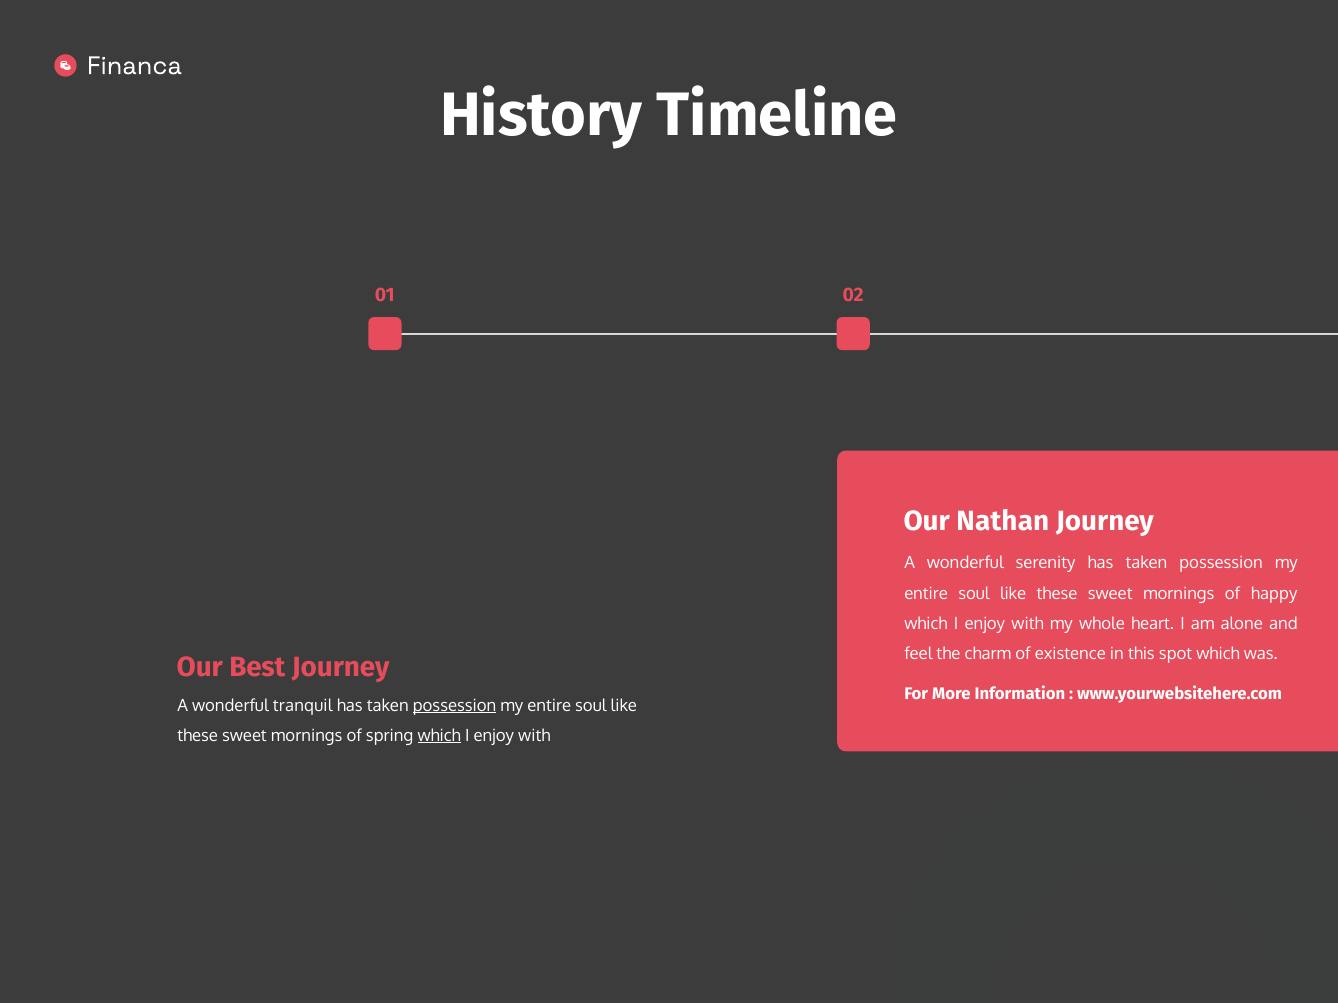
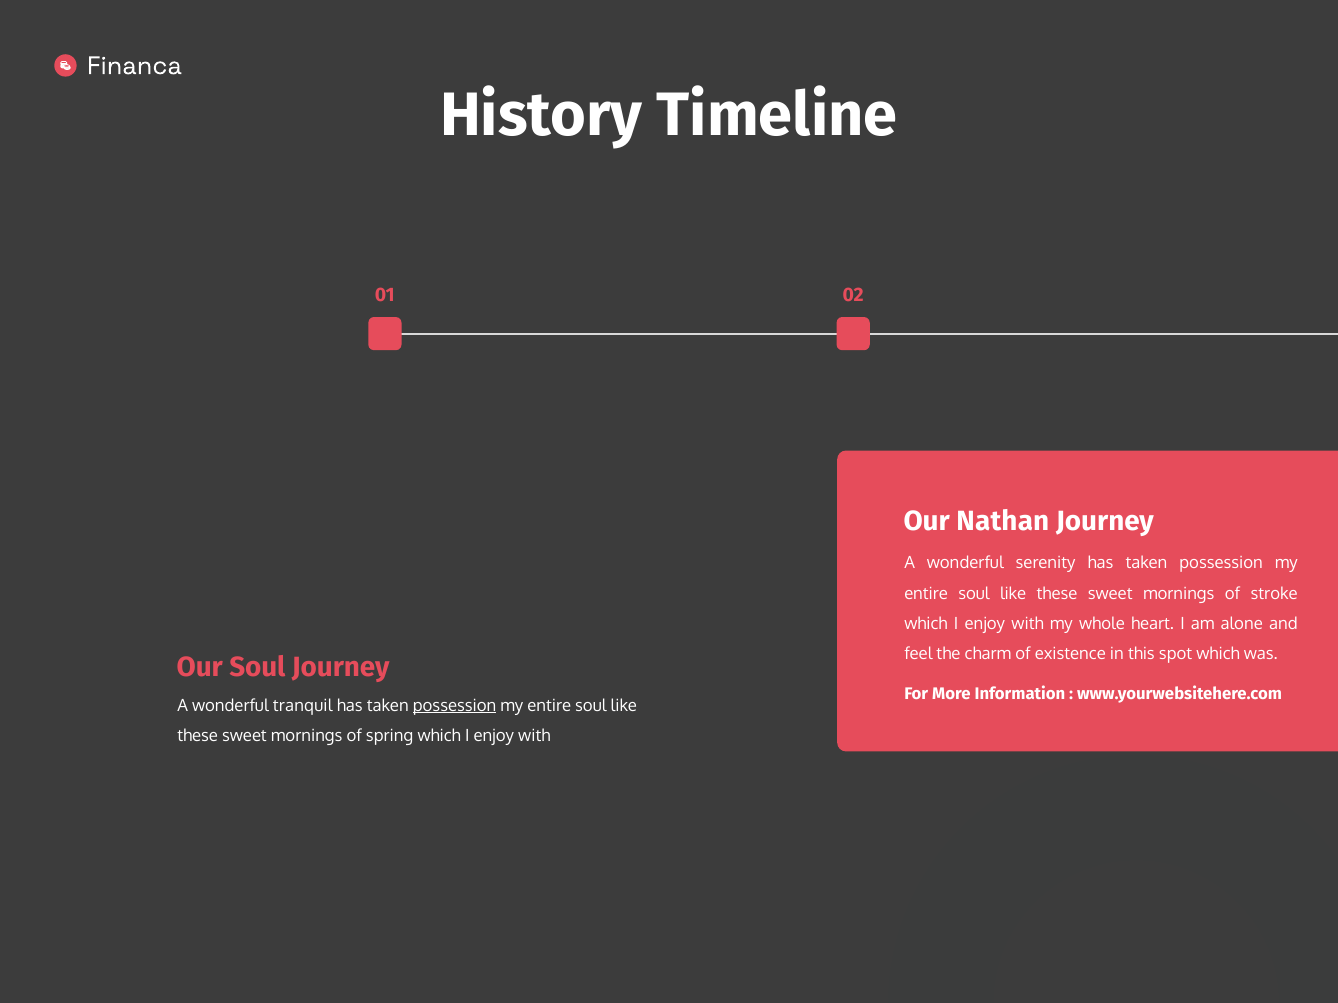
happy: happy -> stroke (1274, 594)
Our Best: Best -> Soul (257, 667)
which underline: present -> none (439, 736)
